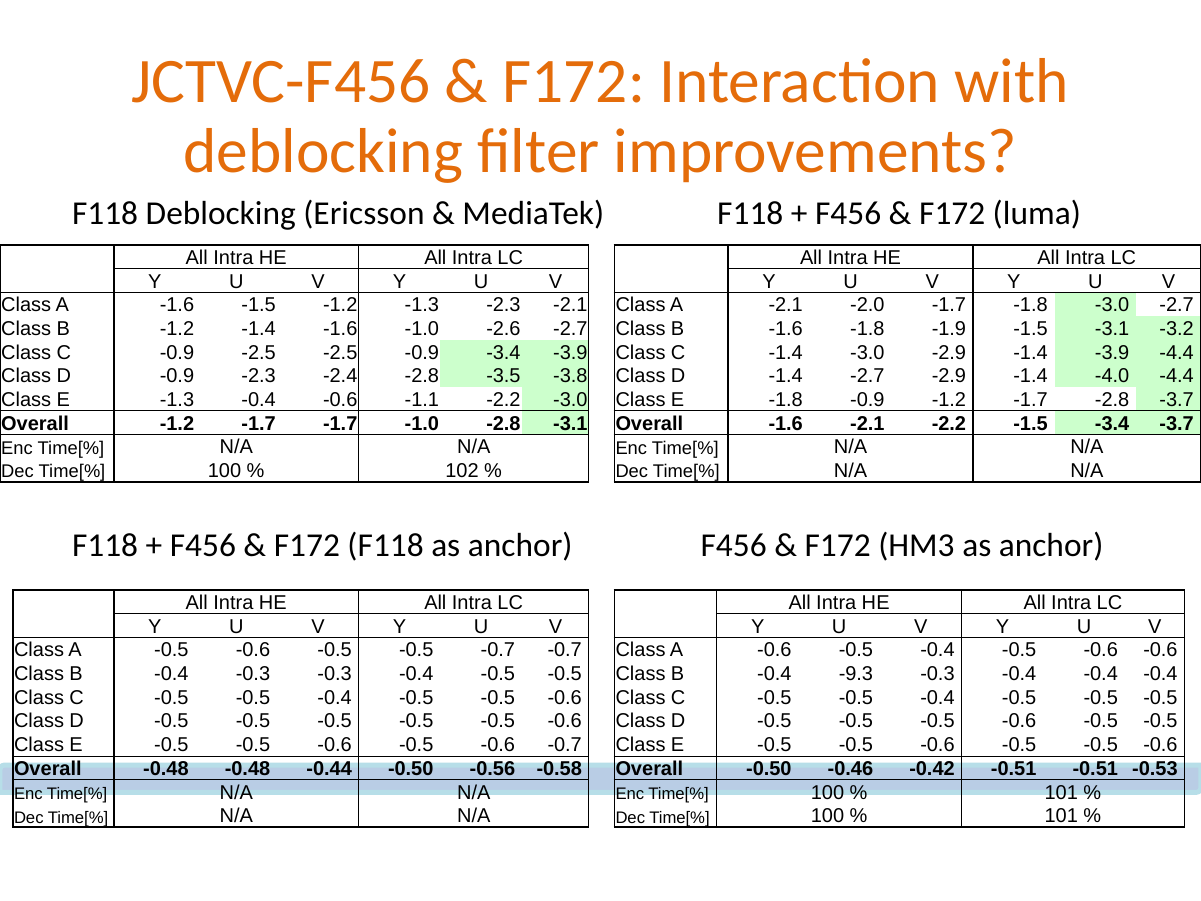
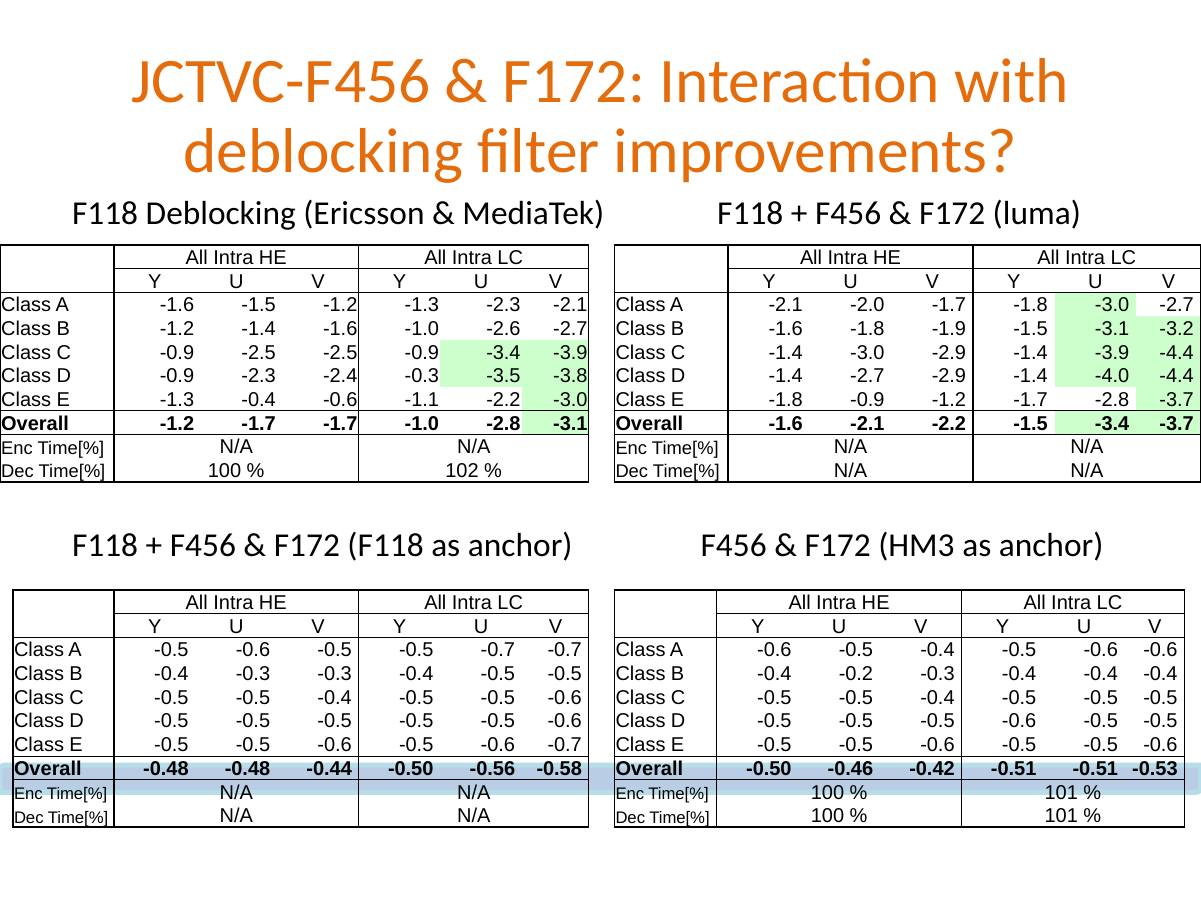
-2.4 -2.8: -2.8 -> -0.3 (422, 376)
-9.3: -9.3 -> -0.2 (856, 674)
